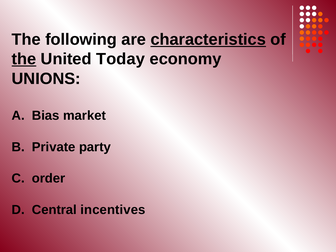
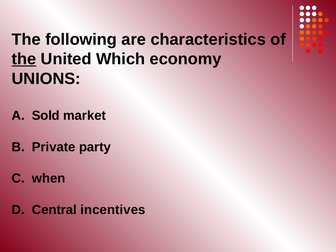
characteristics underline: present -> none (208, 39)
Today: Today -> Which (121, 59)
Bias: Bias -> Sold (46, 116)
order: order -> when (49, 178)
